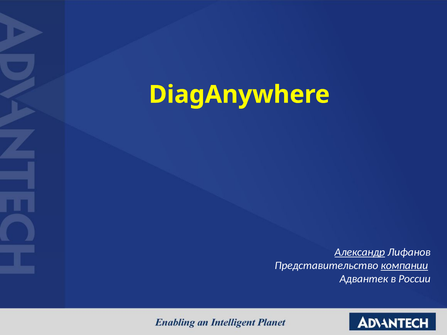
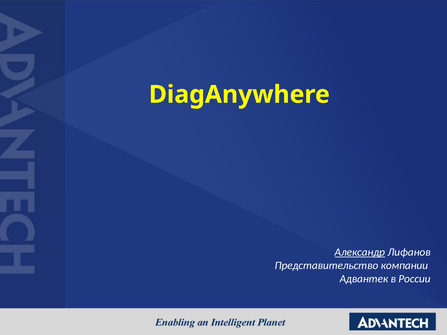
компании underline: present -> none (404, 266)
